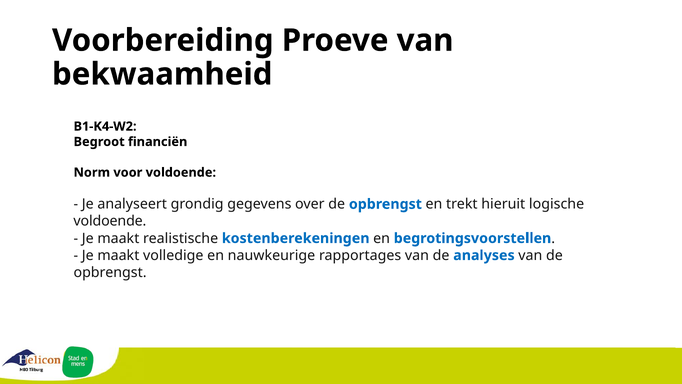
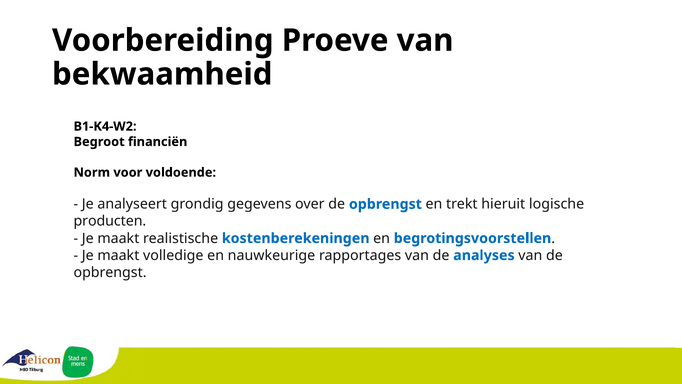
voldoende: voldoende -> producten (110, 221)
